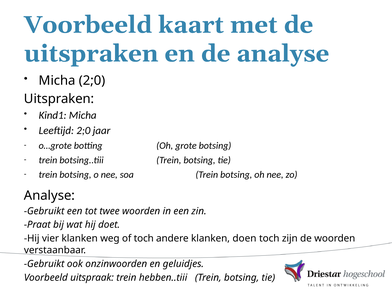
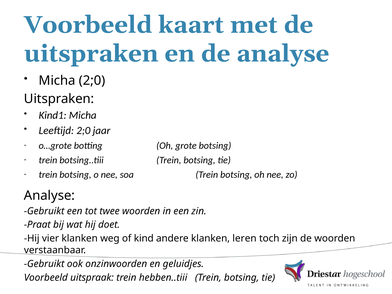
of toch: toch -> kind (144, 238)
doen: doen -> leren (244, 238)
